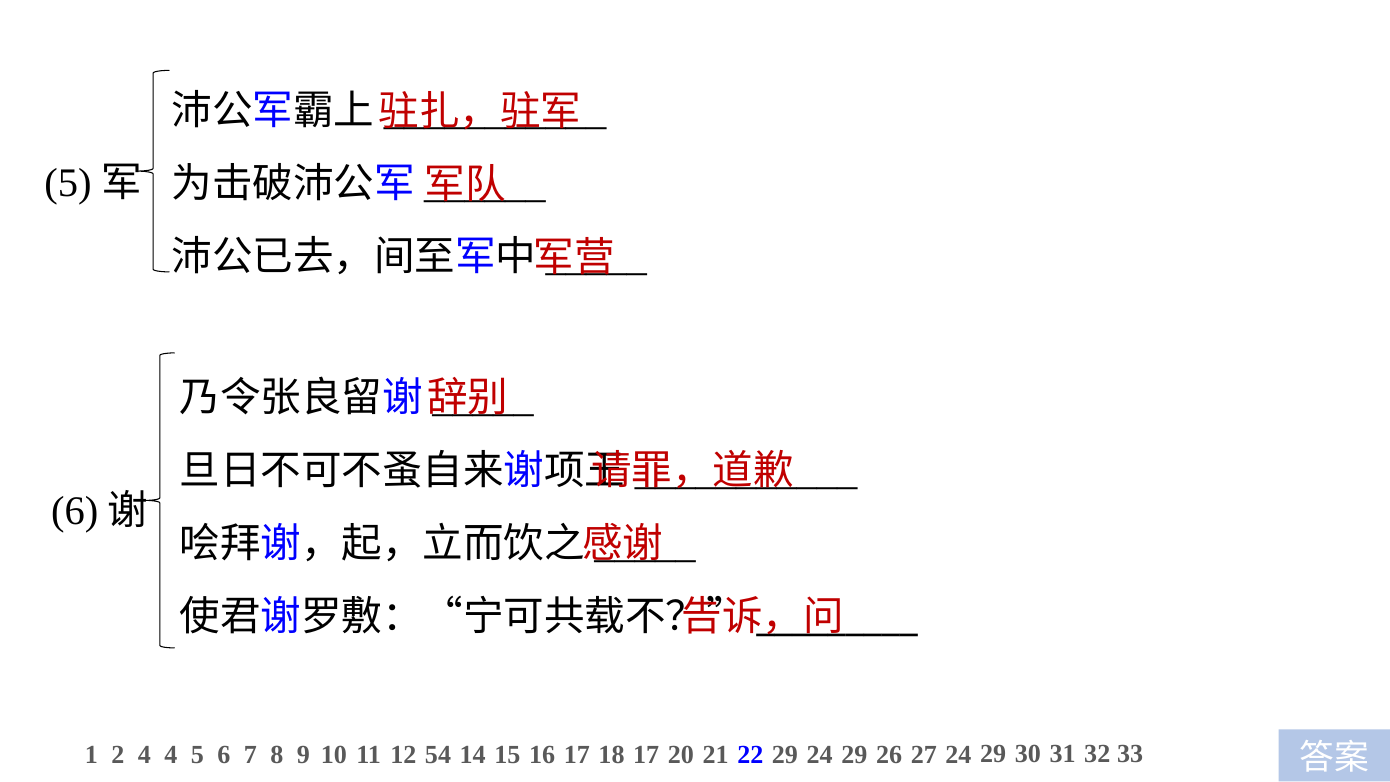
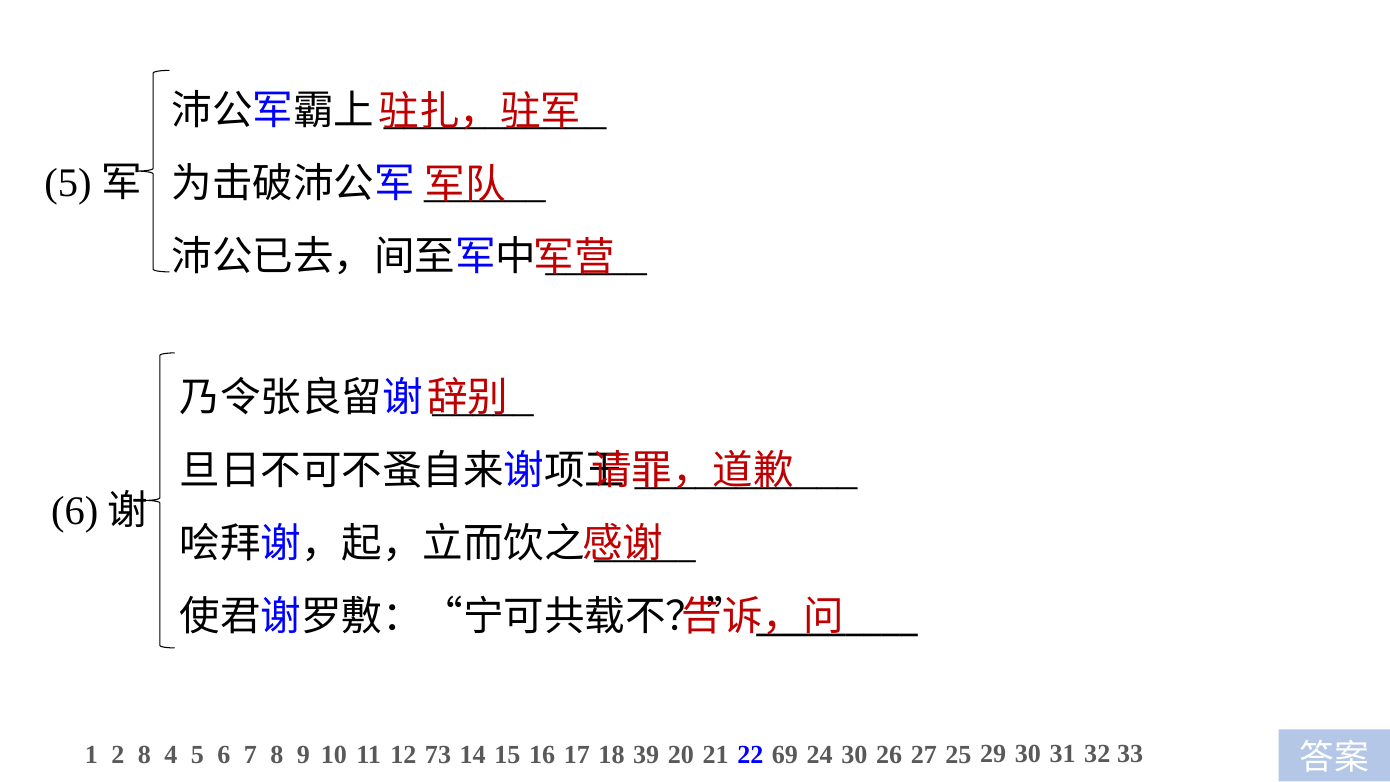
2 4: 4 -> 8 (144, 755)
54: 54 -> 73 (438, 755)
18 17: 17 -> 39 (646, 755)
22 29: 29 -> 69 (785, 755)
29: 29 -> 30 (854, 755)
27 24: 24 -> 25 (958, 755)
